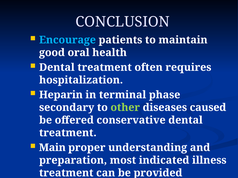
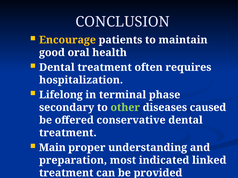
Encourage colour: light blue -> yellow (67, 40)
Heparin: Heparin -> Lifelong (61, 95)
illness: illness -> linked (209, 161)
